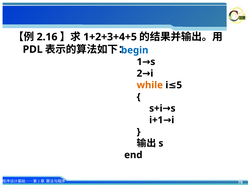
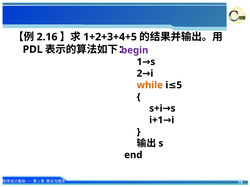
begin colour: blue -> purple (135, 50)
